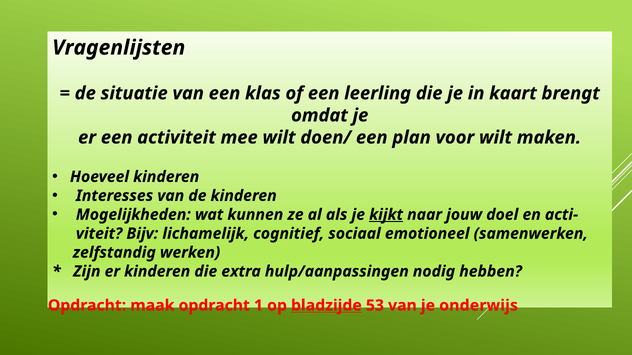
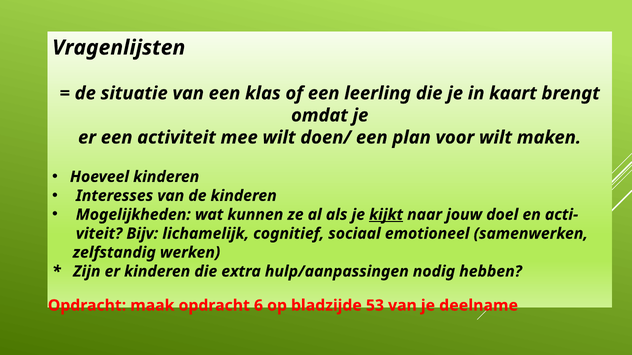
1: 1 -> 6 (259, 306)
bladzijde underline: present -> none (326, 306)
onderwijs: onderwijs -> deelname (479, 306)
